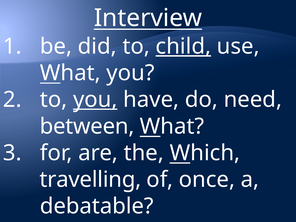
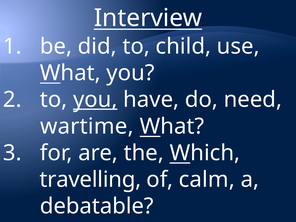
child underline: present -> none (183, 46)
between: between -> wartime (87, 126)
once: once -> calm (207, 180)
